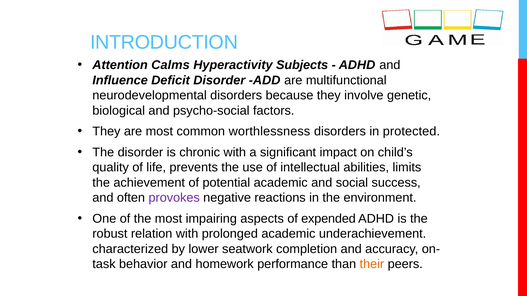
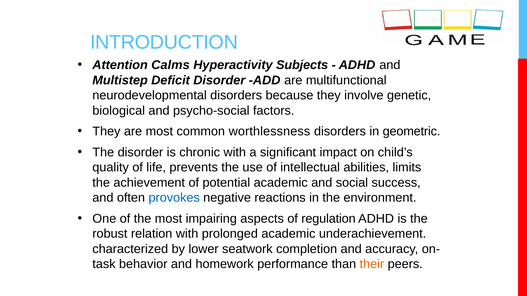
Influence: Influence -> Multistep (120, 80)
protected: protected -> geometric (412, 132)
provokes colour: purple -> blue (174, 198)
expended: expended -> regulation (328, 219)
